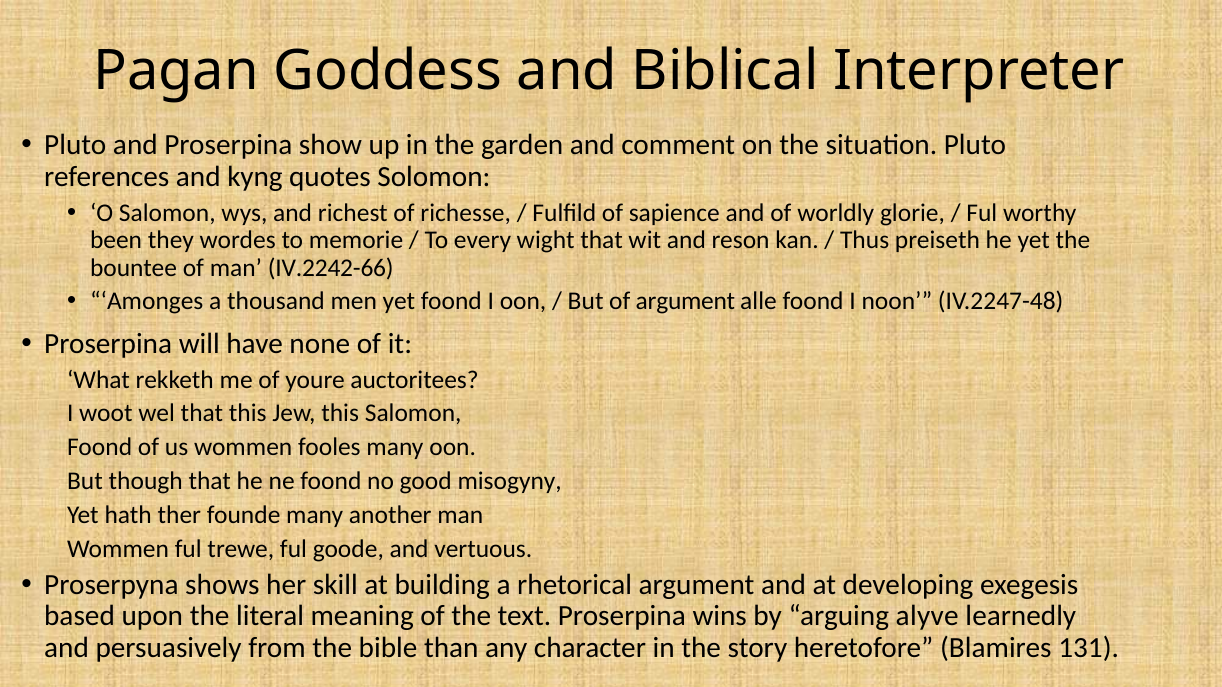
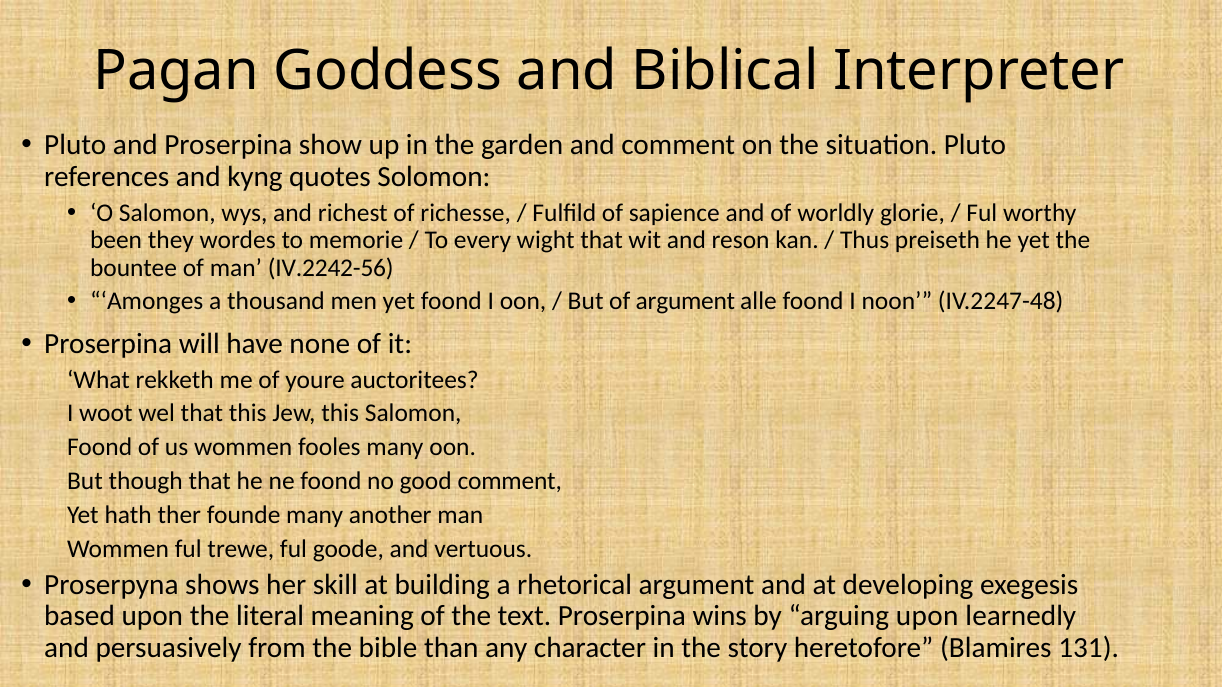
IV.2242-66: IV.2242-66 -> IV.2242-56 (331, 268)
good misogyny: misogyny -> comment (510, 481)
arguing alyve: alyve -> upon (927, 617)
